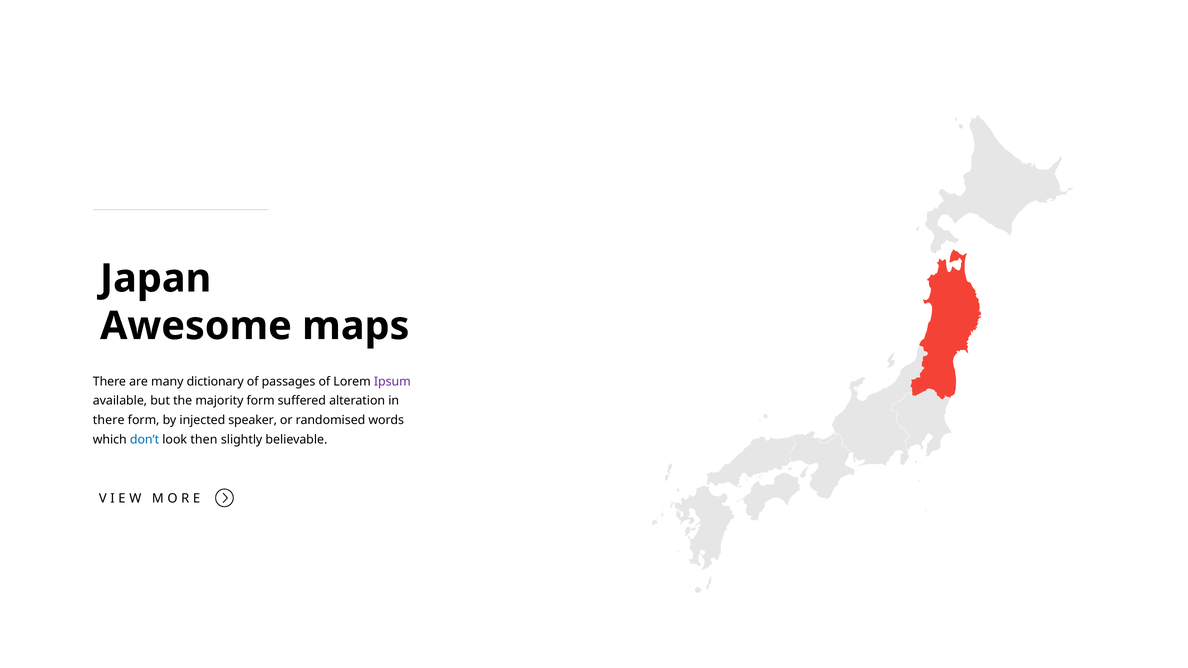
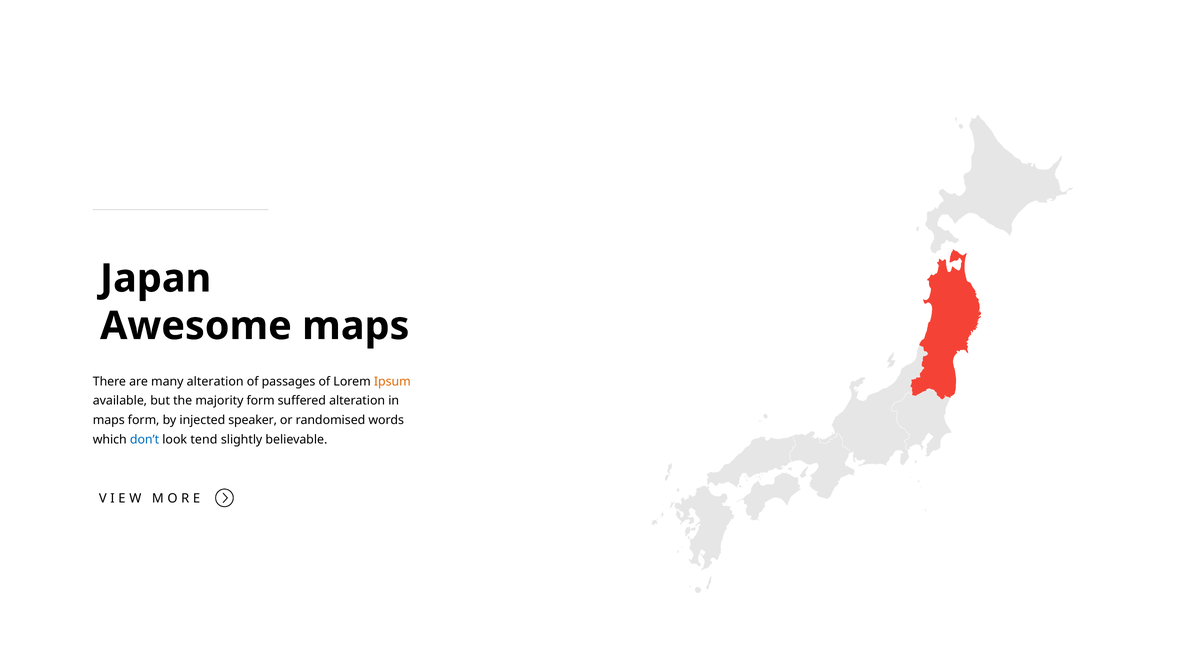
many dictionary: dictionary -> alteration (215, 382)
Ipsum colour: purple -> orange (392, 382)
there: there -> maps (109, 420)
then: then -> tend (204, 440)
